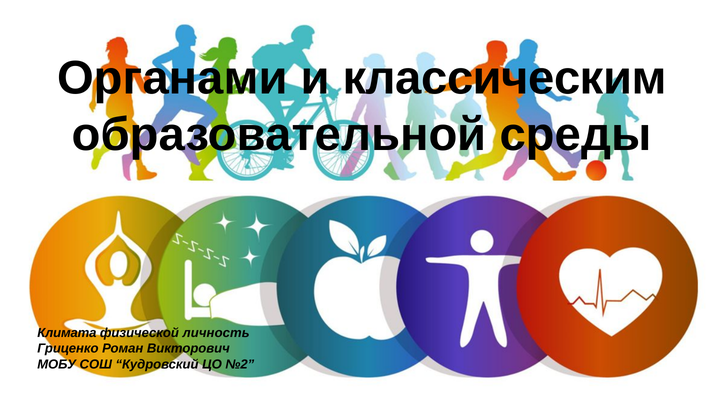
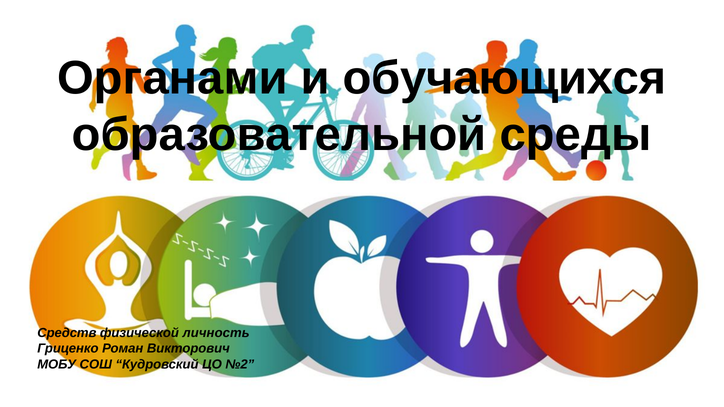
классическим: классическим -> обучающихся (505, 78)
Климата: Климата -> Средств (67, 333)
